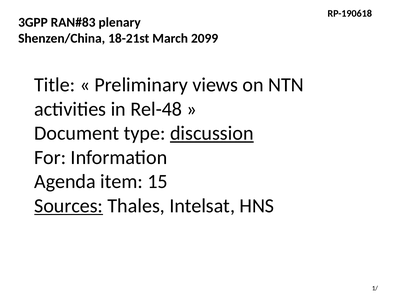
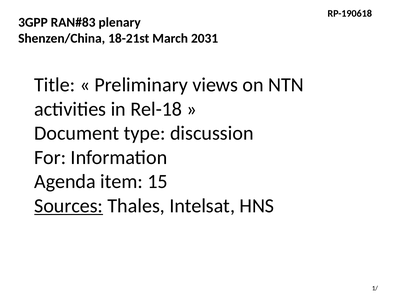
2099: 2099 -> 2031 (205, 38)
Rel-48: Rel-48 -> Rel-18 (156, 109)
discussion underline: present -> none (212, 133)
